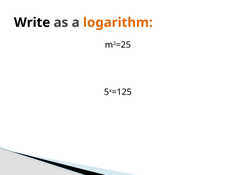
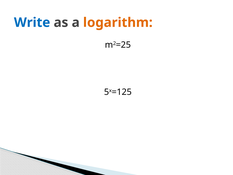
Write colour: black -> blue (32, 22)
